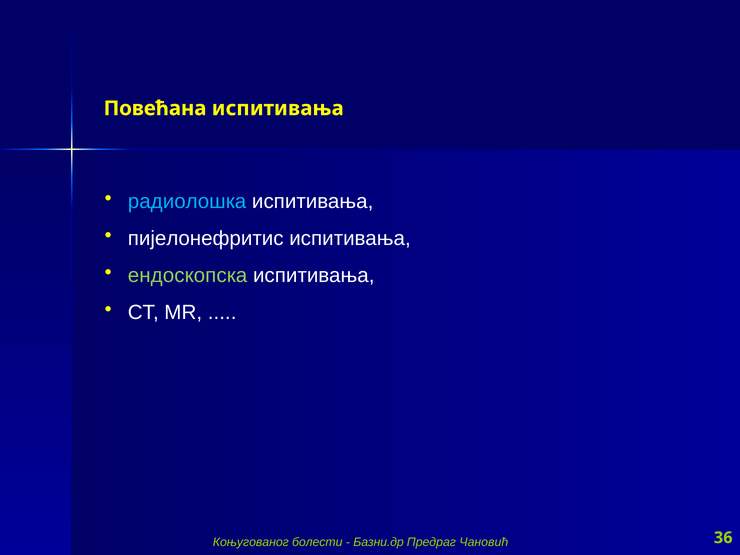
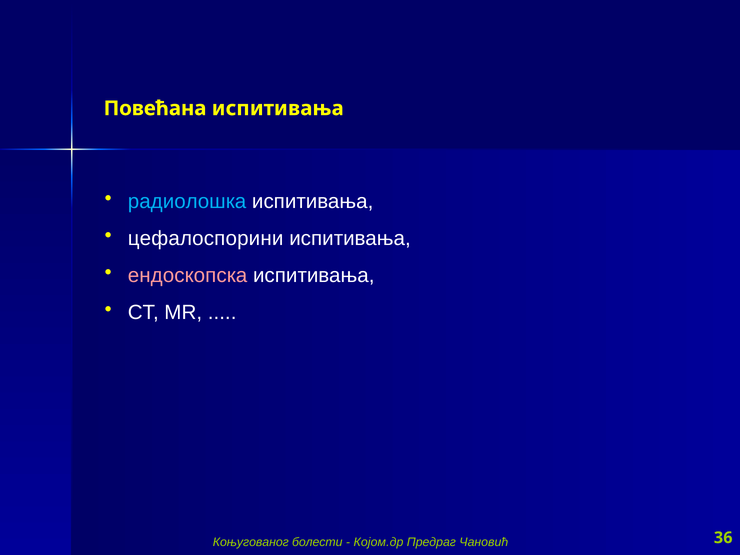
пијелонефритис: пијелонефритис -> цефалоспорини (206, 239)
ендоскопска colour: light green -> pink (188, 276)
Базни.др: Базни.др -> Којом.др (378, 542)
